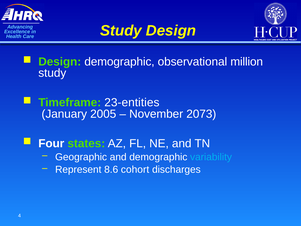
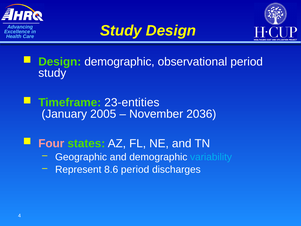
observational million: million -> period (247, 62)
2073: 2073 -> 2036 (201, 114)
Four colour: white -> pink (51, 143)
8.6 cohort: cohort -> period (135, 169)
